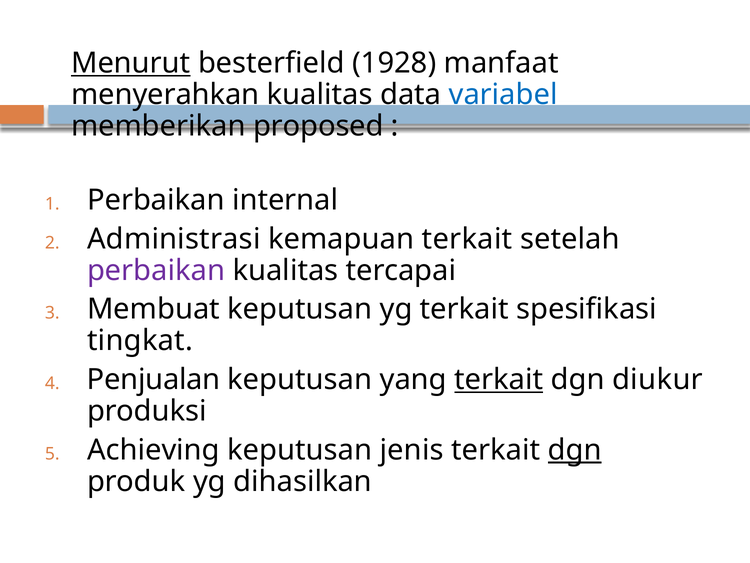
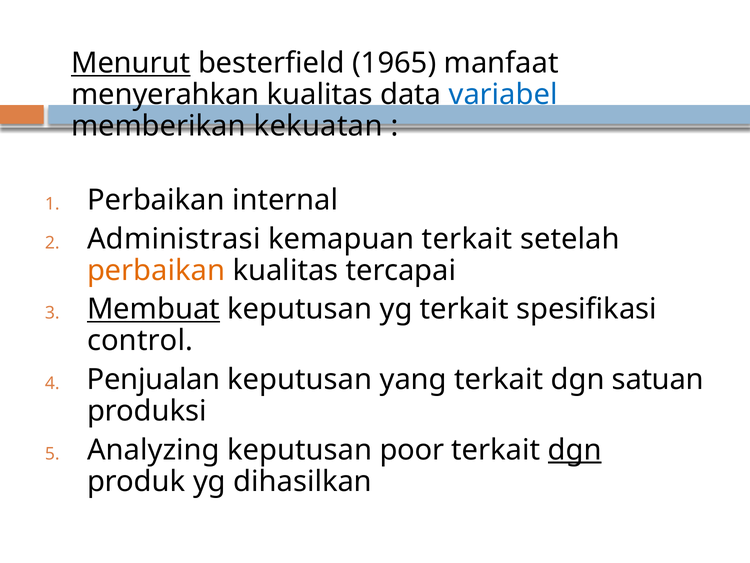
1928: 1928 -> 1965 (394, 63)
proposed: proposed -> kekuatan (318, 126)
perbaikan colour: purple -> orange (156, 270)
Membuat underline: none -> present (153, 309)
tingkat: tingkat -> control (140, 340)
terkait underline: present -> none (499, 379)
diukur: diukur -> satuan (658, 379)
Achieving: Achieving -> Analyzing (153, 450)
jenis: jenis -> poor (412, 450)
